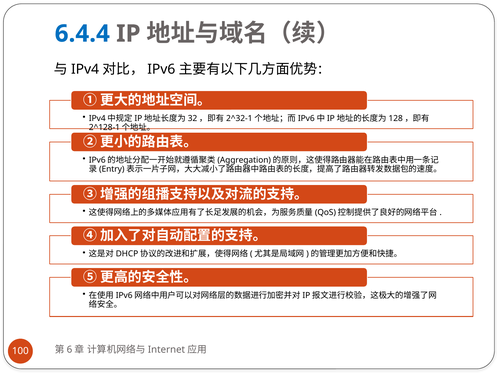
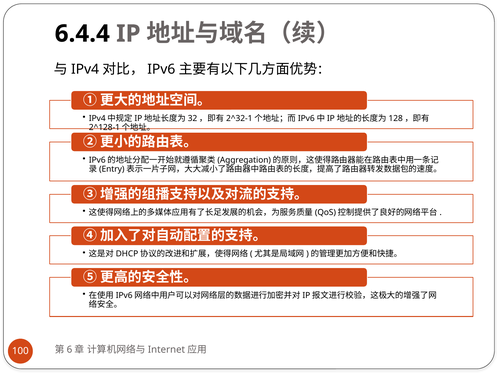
6.4.4 colour: blue -> black (82, 34)
